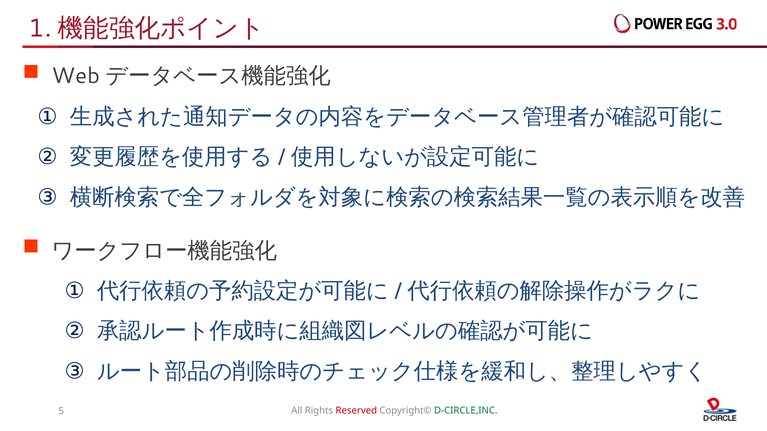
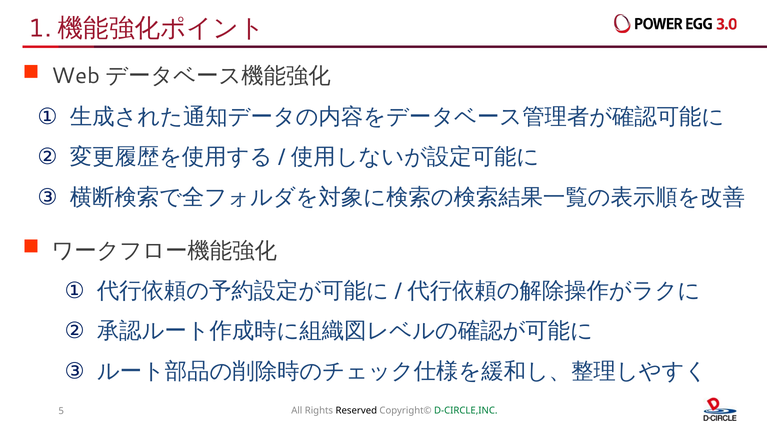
Reserved colour: red -> black (356, 411)
